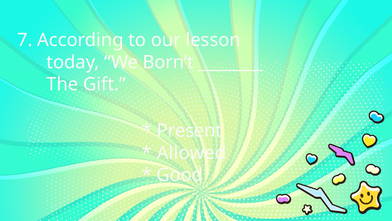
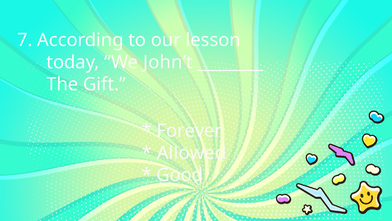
Born’t: Born’t -> John’t (168, 62)
Present: Present -> Forever (189, 131)
